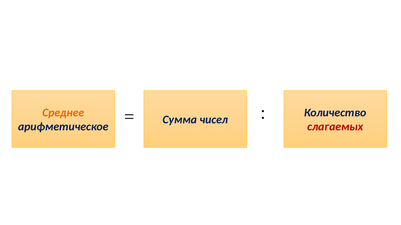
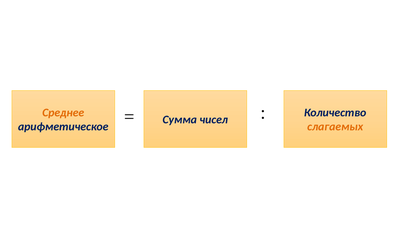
слагаемых colour: red -> orange (335, 127)
